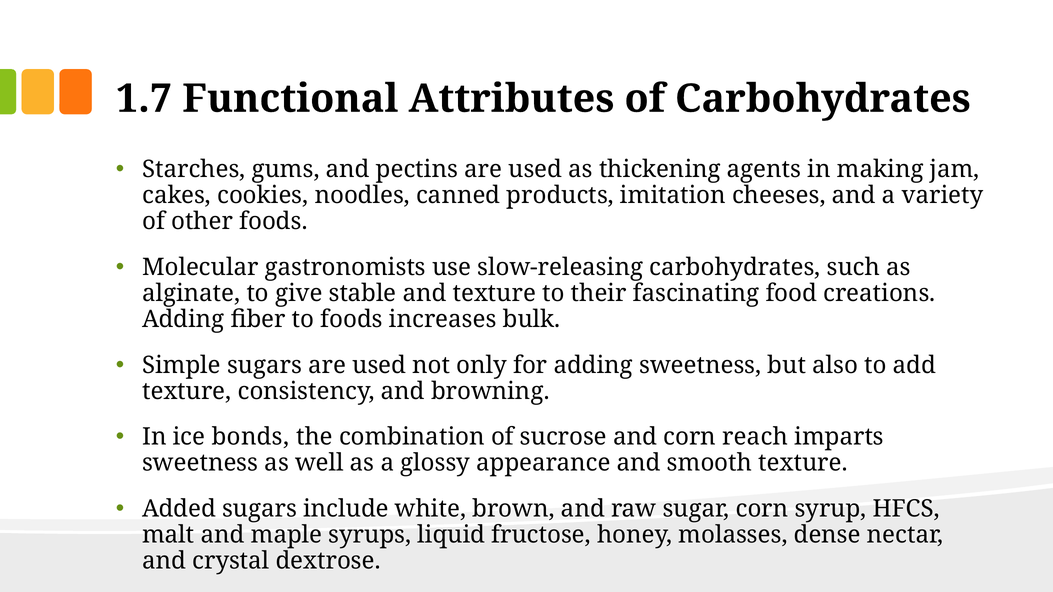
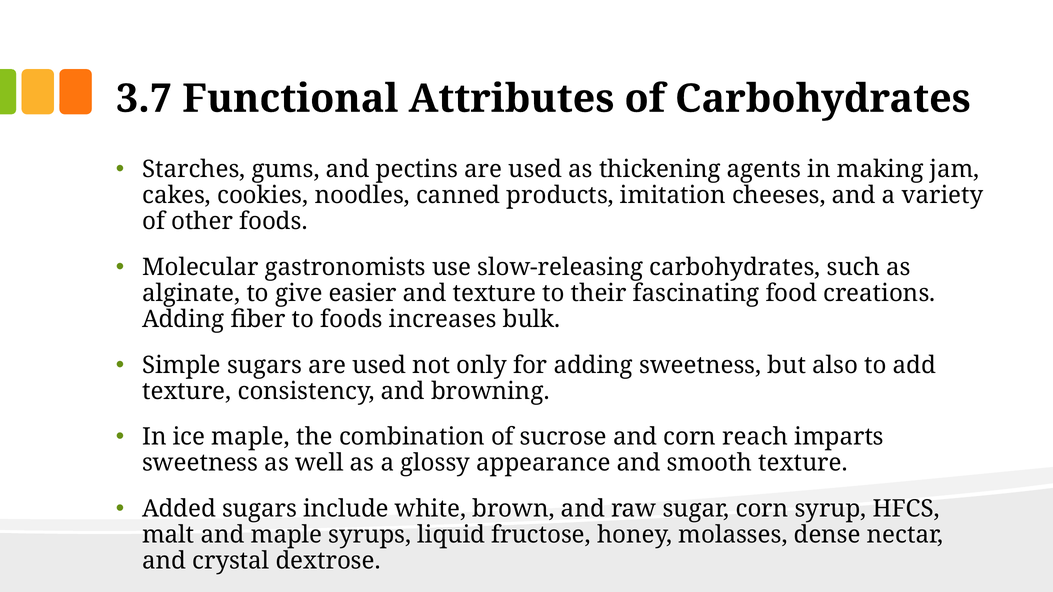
1.7: 1.7 -> 3.7 (144, 99)
stable: stable -> easier (363, 294)
ice bonds: bonds -> maple (251, 437)
